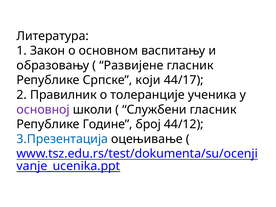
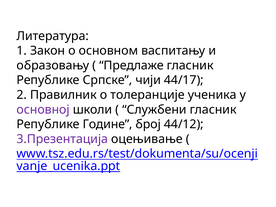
Развијене: Развијене -> Предлаже (131, 65)
који: који -> чији (148, 80)
3.Презентација colour: blue -> purple (62, 139)
